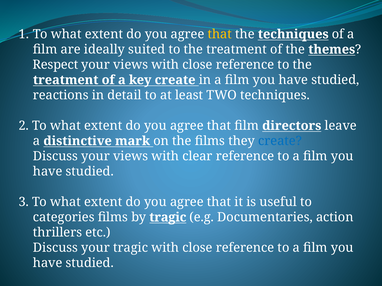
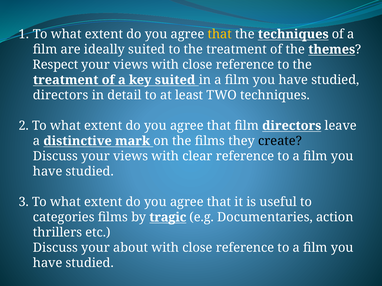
key create: create -> suited (175, 80)
reactions: reactions -> directors (61, 95)
create colour: blue -> black (280, 141)
your tragic: tragic -> about (131, 248)
